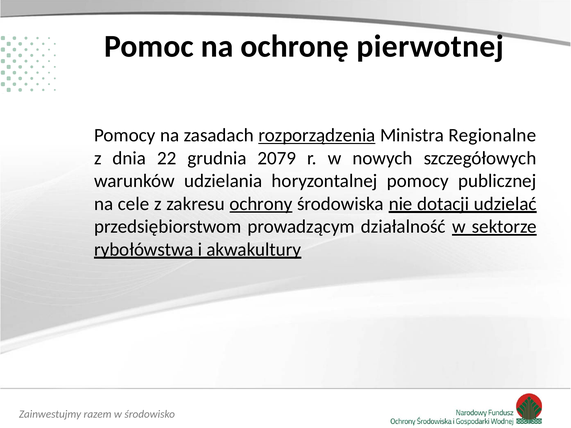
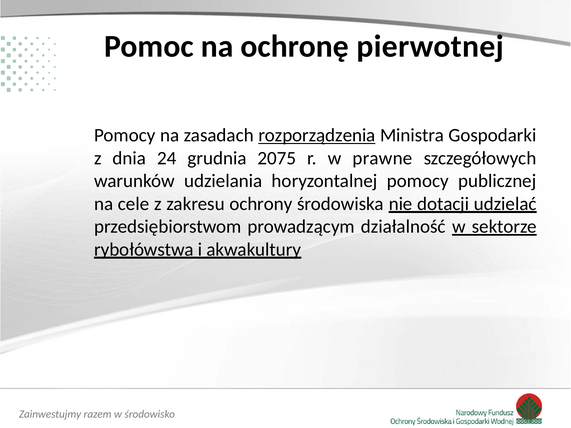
Regionalne: Regionalne -> Gospodarki (492, 135)
22: 22 -> 24 (167, 158)
2079: 2079 -> 2075 (277, 158)
nowych: nowych -> prawne (382, 158)
ochrony underline: present -> none (261, 204)
